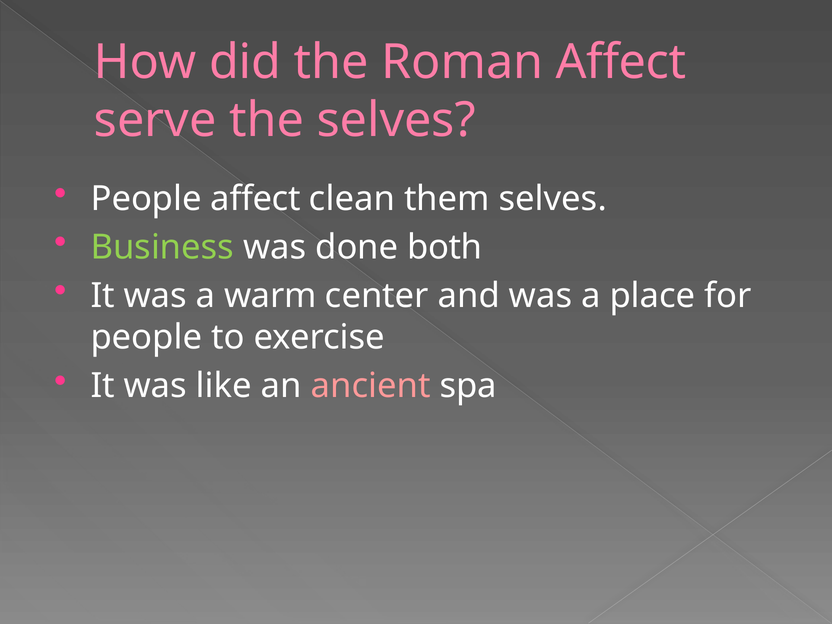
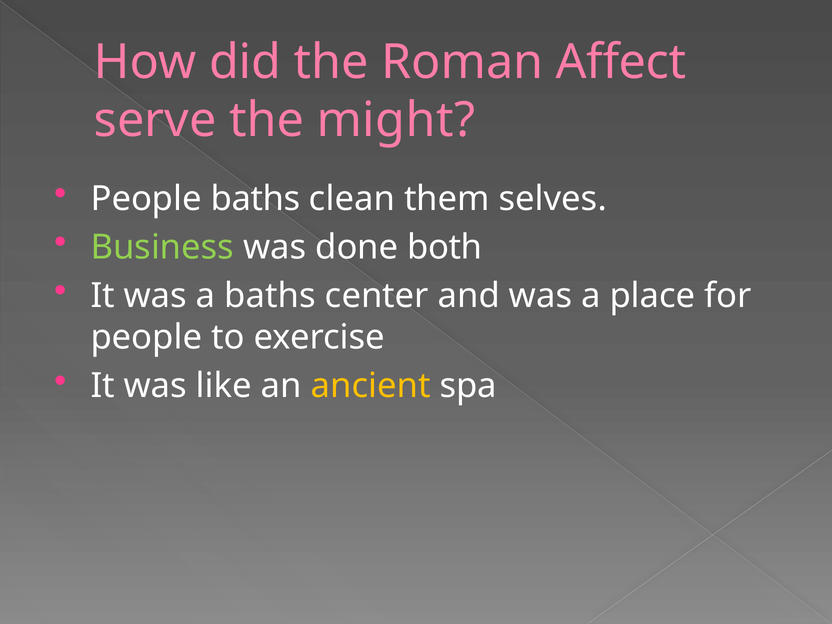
the selves: selves -> might (396, 120)
People affect: affect -> baths (256, 199)
a warm: warm -> baths (270, 296)
ancient colour: pink -> yellow (371, 386)
